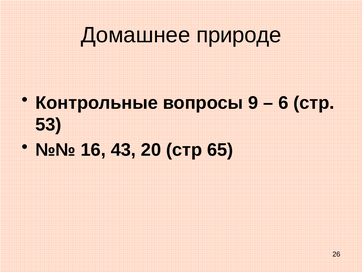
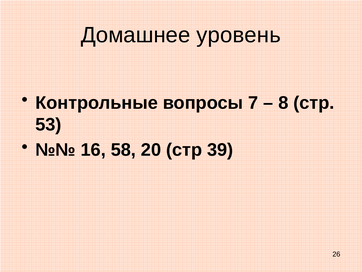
природе: природе -> уровень (239, 35)
9: 9 -> 7 (253, 103)
6: 6 -> 8 (283, 103)
43: 43 -> 58 (123, 150)
65: 65 -> 39 (220, 150)
